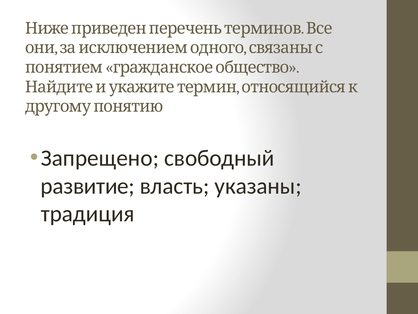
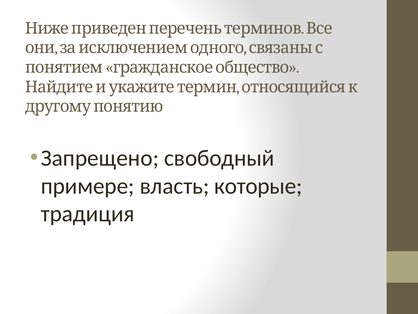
развитие: развитие -> примере (88, 186)
указаны: указаны -> которые (258, 186)
